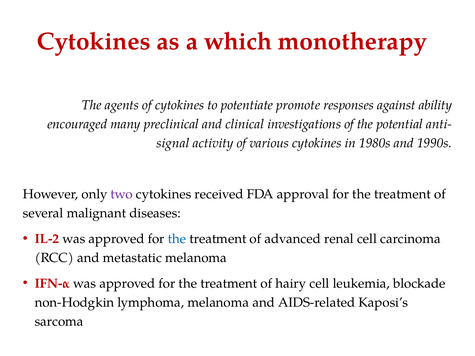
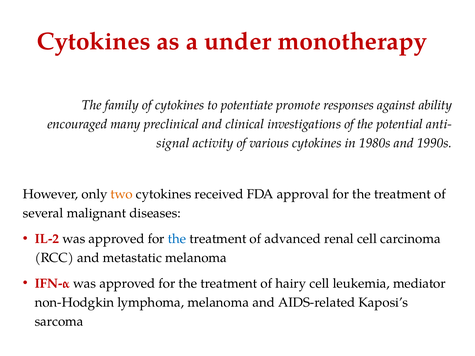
which: which -> under (238, 42)
agents: agents -> family (122, 105)
two colour: purple -> orange (122, 194)
blockade: blockade -> mediator (419, 284)
